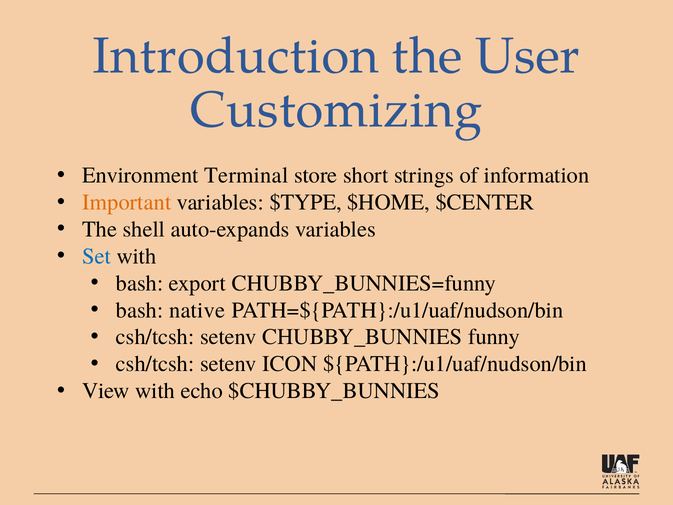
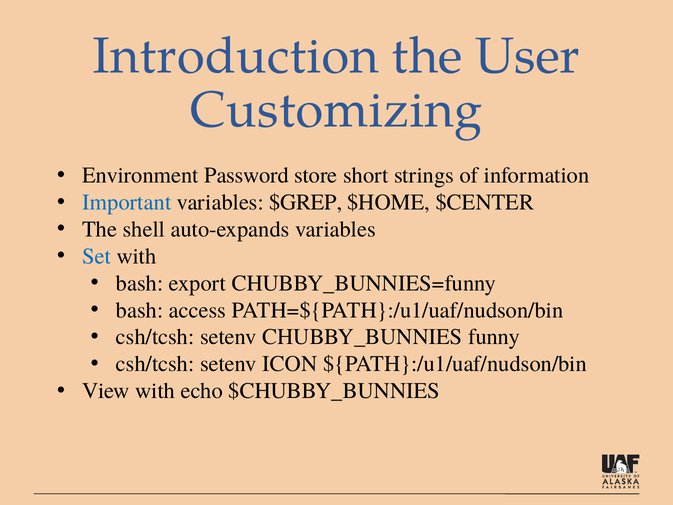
Terminal: Terminal -> Password (247, 175)
Important colour: orange -> blue (127, 202)
$TYPE: $TYPE -> $GREP (306, 202)
native: native -> access (197, 310)
